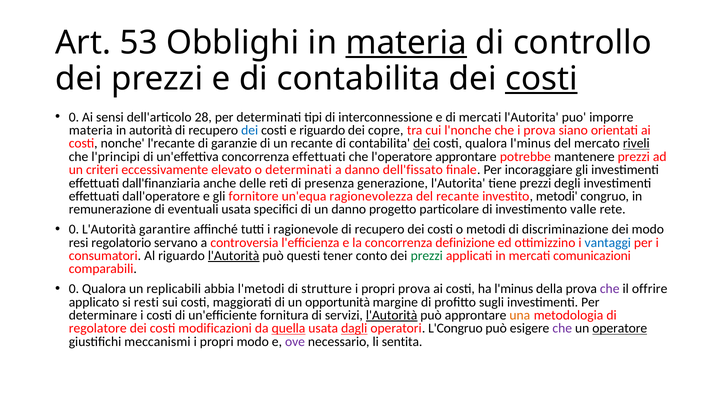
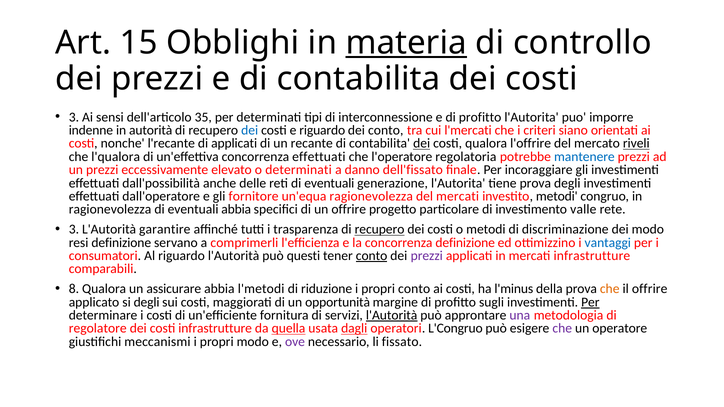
53: 53 -> 15 (139, 43)
costi underline: present -> none (541, 79)
0: 0 -> 3 (74, 117)
28: 28 -> 35 (203, 117)
e di mercati: mercati -> profitto (480, 117)
materia: materia -> indenne (91, 130)
dei copre: copre -> conto (386, 130)
l'nonche: l'nonche -> l'mercati (468, 130)
i prova: prova -> criteri (540, 130)
di garanzie: garanzie -> applicati (234, 144)
qualora l'minus: l'minus -> l'offrire (531, 144)
l'principi: l'principi -> l'qualora (116, 157)
l'operatore approntare: approntare -> regolatoria (466, 157)
mantenere colour: black -> blue (584, 157)
un criteri: criteri -> prezzi (102, 170)
dall'finanziaria: dall'finanziaria -> dall'possibilità (161, 183)
reti di presenza: presenza -> eventuali (329, 183)
tiene prezzi: prezzi -> prova (535, 183)
del recante: recante -> mercati (458, 196)
remunerazione: remunerazione -> ragionevolezza (110, 210)
eventuali usata: usata -> abbia (236, 210)
un danno: danno -> offrire (349, 210)
0: 0 -> 3 (74, 229)
ragionevole: ragionevole -> trasparenza (306, 229)
recupero underline: none -> present (380, 229)
resi regolatorio: regolatorio -> definizione (121, 243)
controversia: controversia -> comprimerli (244, 243)
l'Autorità underline: present -> none (234, 256)
conto underline: none -> present (372, 256)
prezzi colour: green -> purple (427, 256)
mercati comunicazioni: comunicazioni -> infrastrutture (592, 256)
0: 0 -> 8 (74, 289)
replicabili: replicabili -> assicurare (174, 289)
strutture: strutture -> riduzione (327, 289)
propri prova: prova -> conto (414, 289)
che colour: purple -> orange (610, 289)
si resti: resti -> degli (147, 302)
Per underline: none -> present (590, 302)
una colour: orange -> purple (520, 315)
costi modificazioni: modificazioni -> infrastrutture (215, 329)
operatore underline: present -> none (620, 329)
sentita: sentita -> fissato (402, 342)
